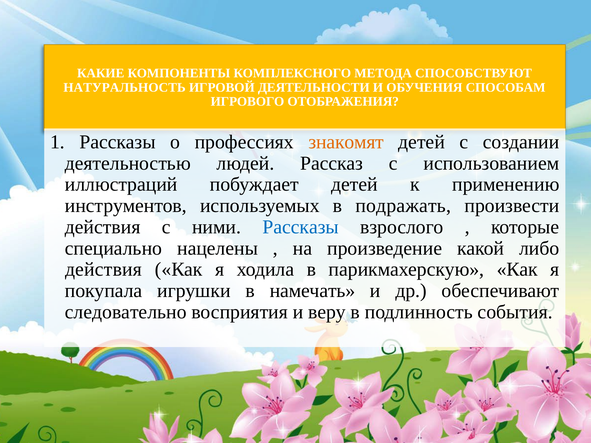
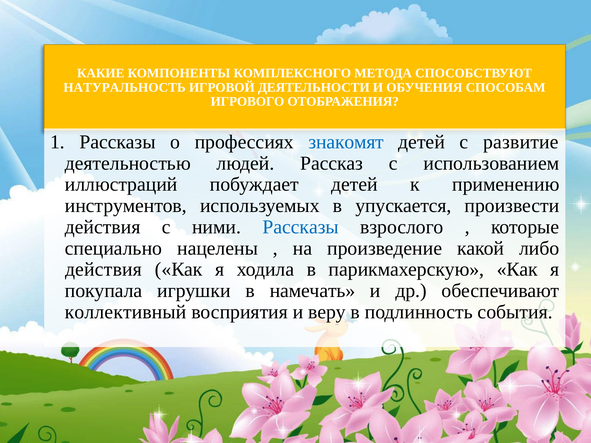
знакомят colour: orange -> blue (346, 142)
создании: создании -> развитие (521, 142)
подражать: подражать -> упускается (403, 206)
следовательно: следовательно -> коллективный (126, 312)
